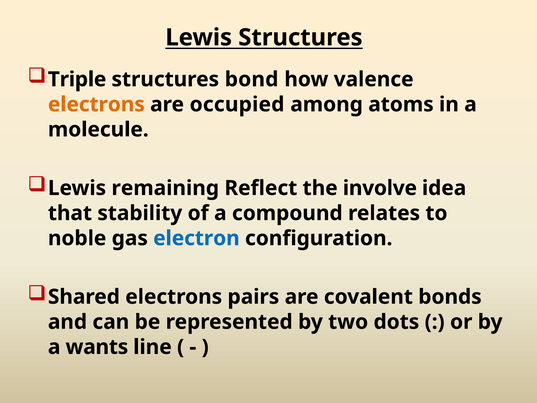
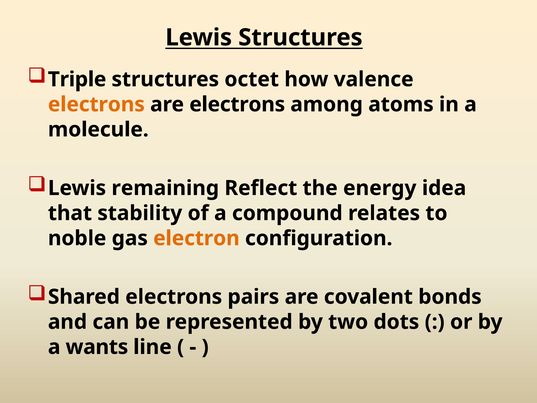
bond: bond -> octet (252, 79)
are occupied: occupied -> electrons (237, 104)
involve: involve -> energy (380, 188)
electron colour: blue -> orange (196, 238)
